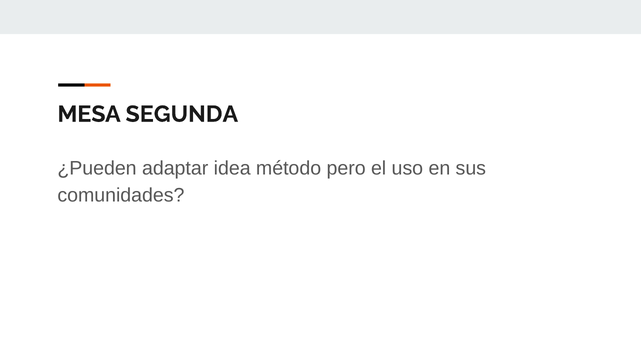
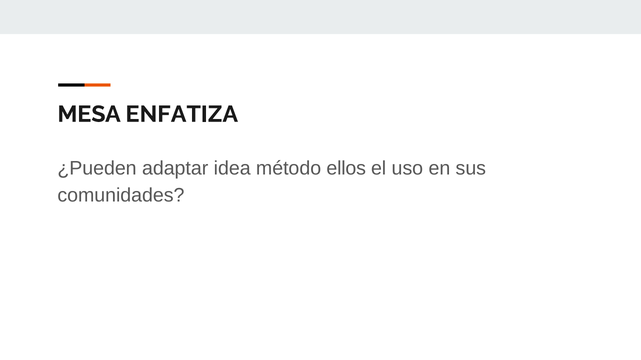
SEGUNDA: SEGUNDA -> ENFATIZA (182, 114)
pero: pero -> ellos (346, 169)
